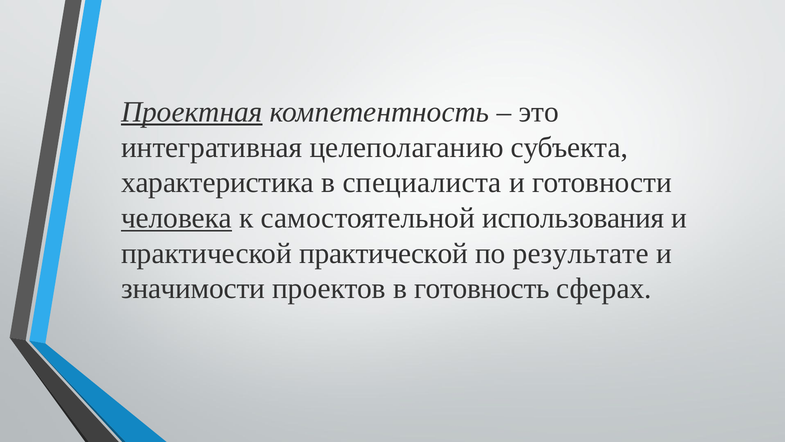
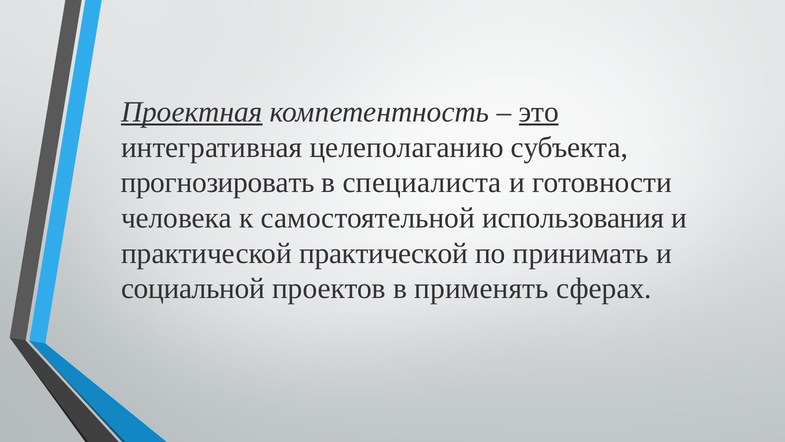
это underline: none -> present (539, 112)
характеристика: характеристика -> прогнозировать (218, 182)
человека underline: present -> none (177, 218)
результате: результате -> принимать (581, 253)
значимости: значимости -> социальной (193, 288)
готовность: готовность -> применять (482, 288)
